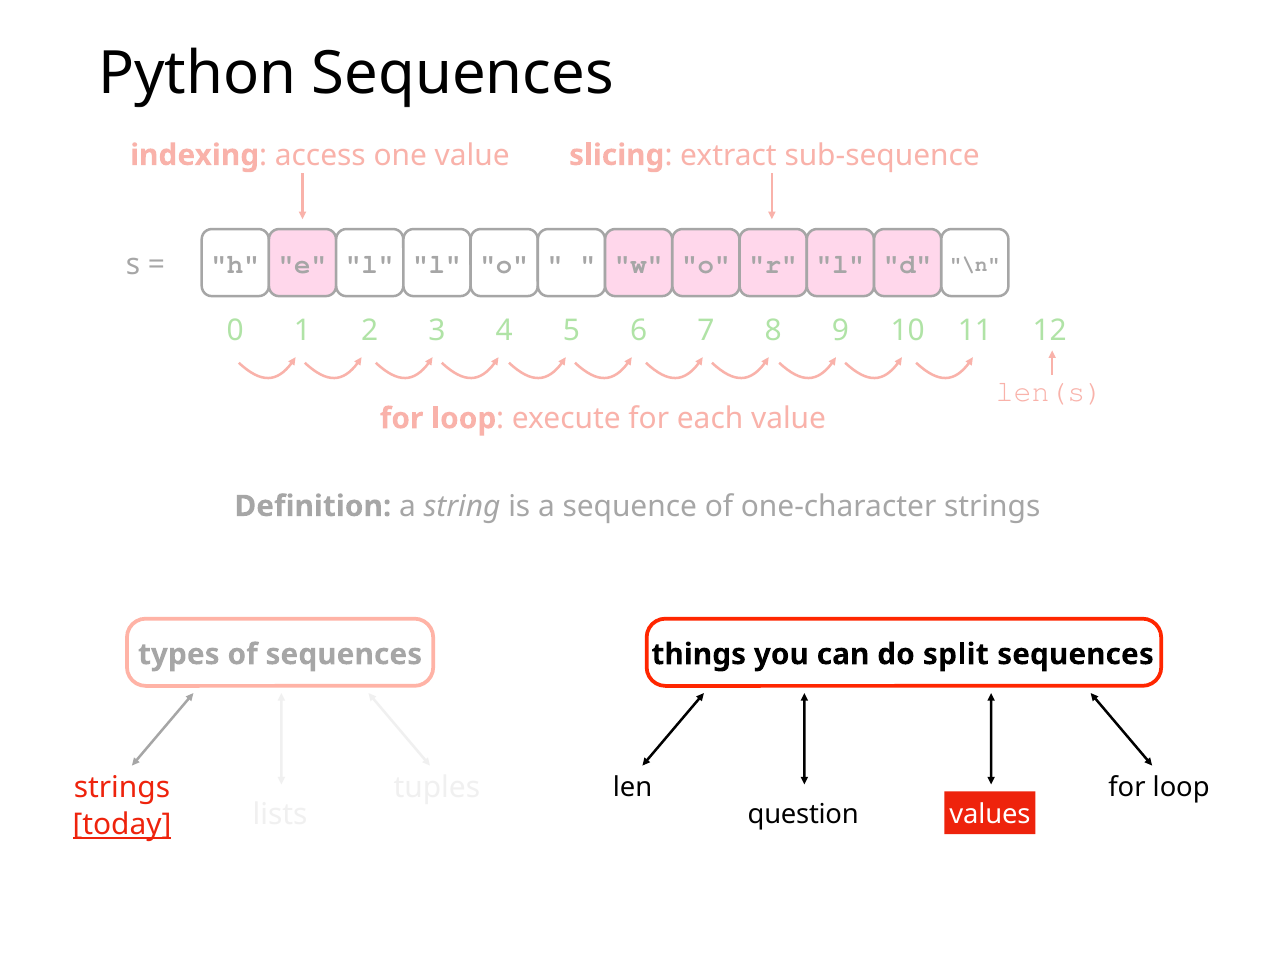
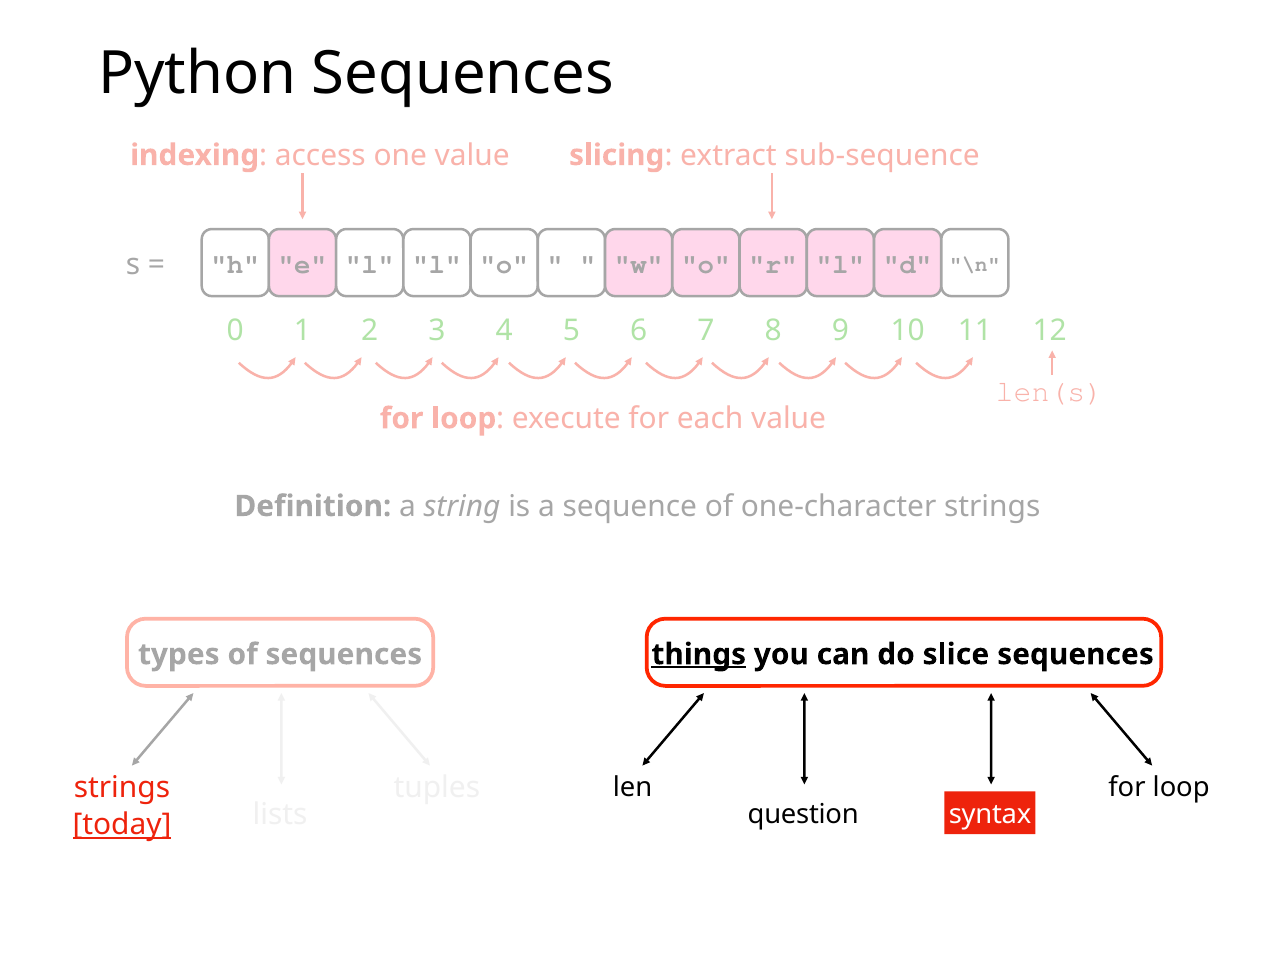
things underline: none -> present (699, 655)
split: split -> slice (956, 655)
values: values -> syntax (990, 815)
